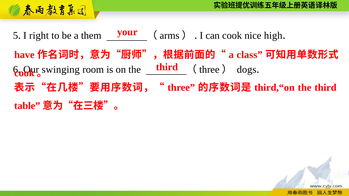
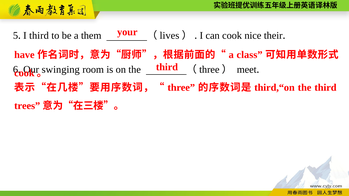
I right: right -> third (39, 36)
arms: arms -> lives (169, 36)
high: high -> their (273, 36)
dogs: dogs -> meet (247, 70)
table: table -> trees (27, 106)
